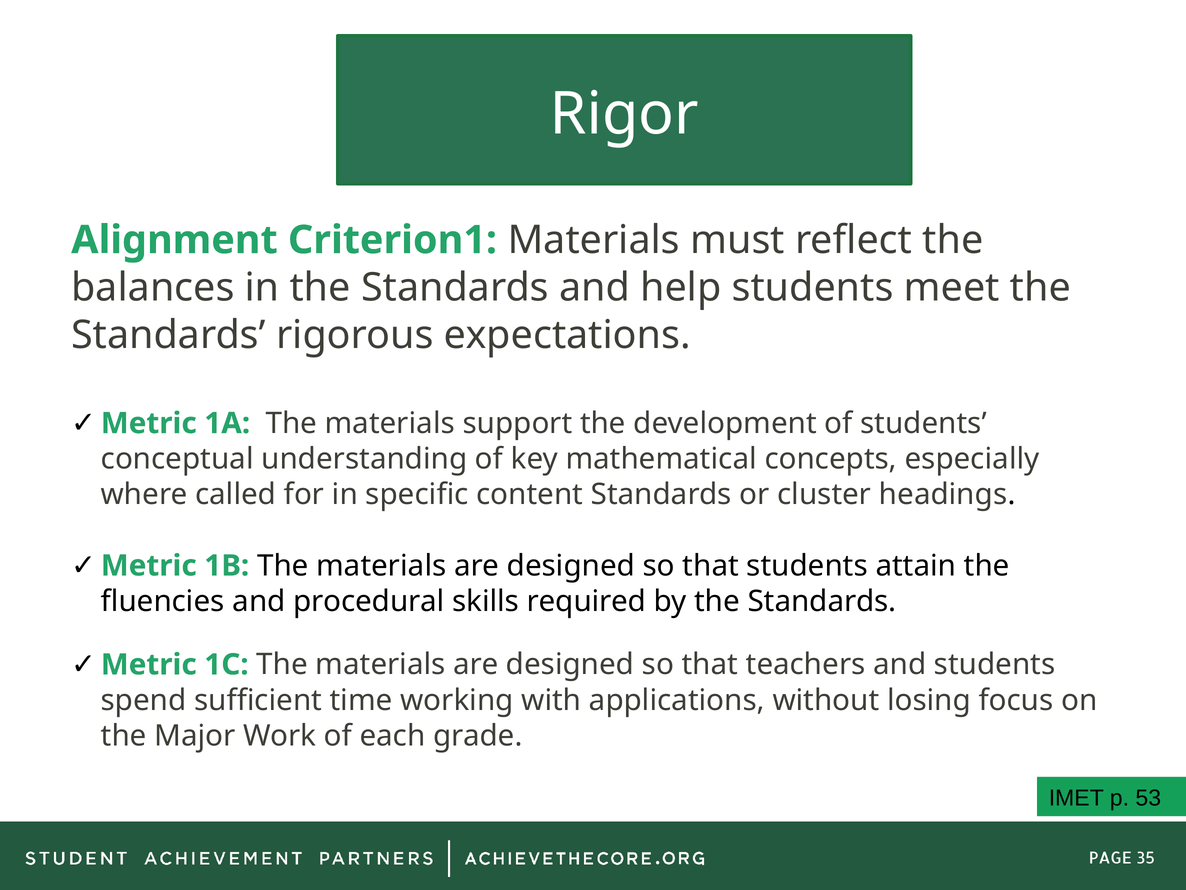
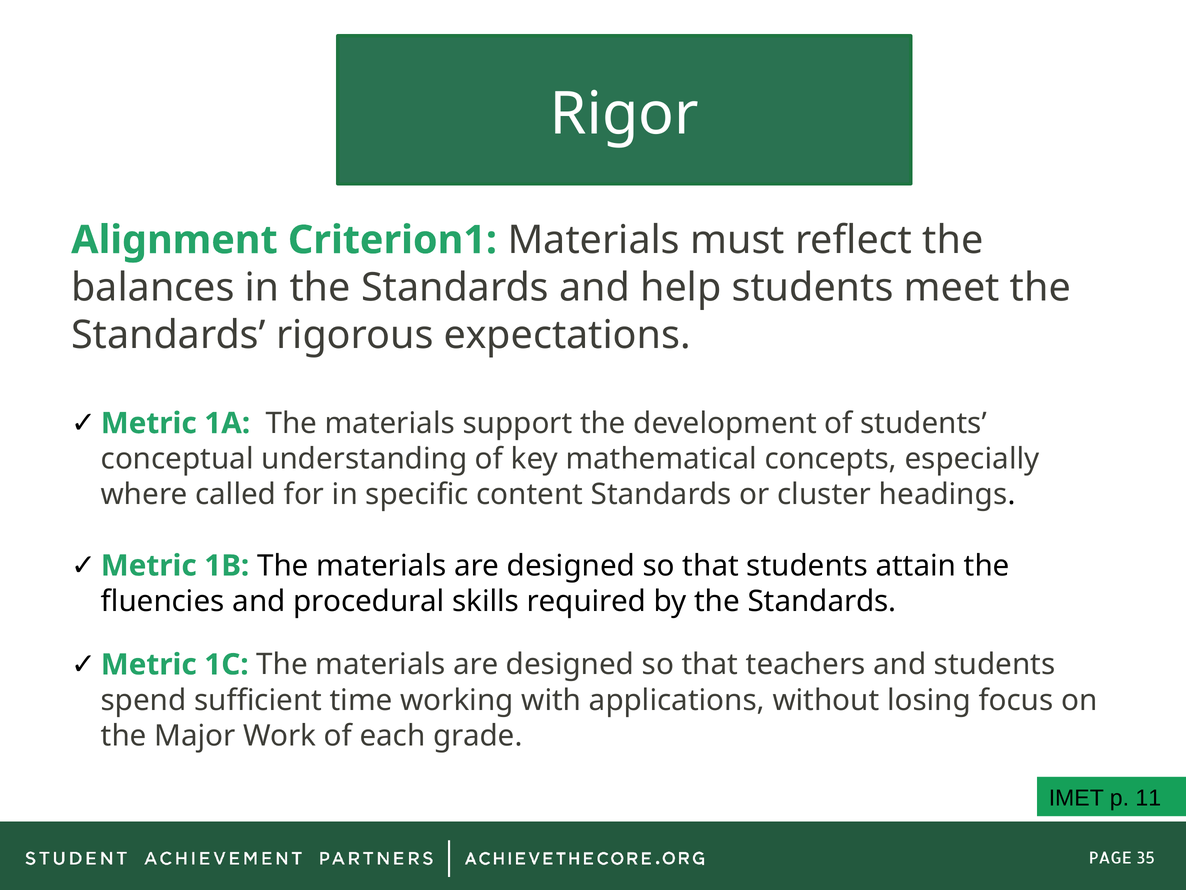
53: 53 -> 11 (1148, 798)
